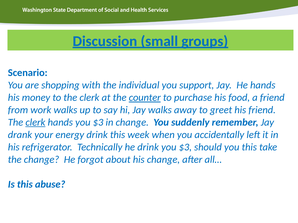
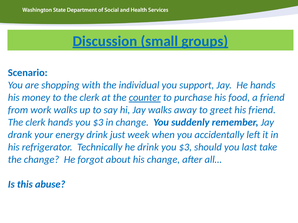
clerk underline: present -> none (35, 123)
drink this: this -> just (118, 135)
you this: this -> last (249, 147)
